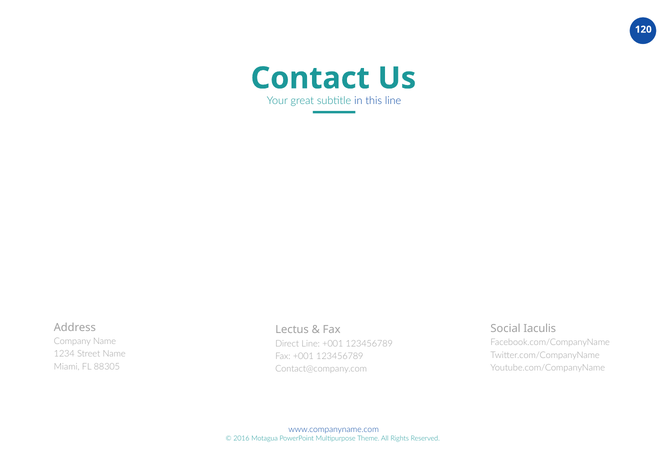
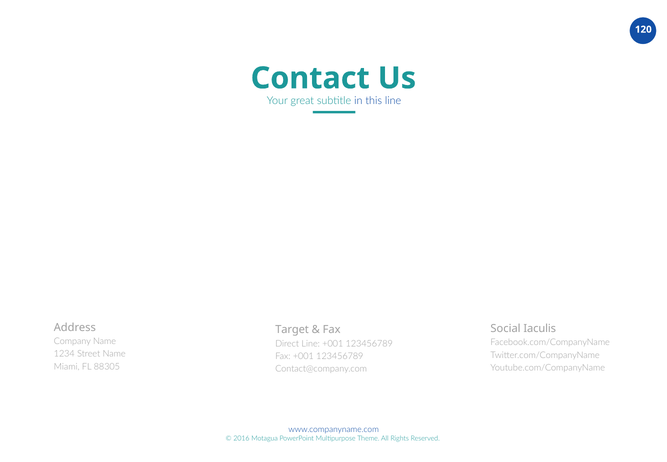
Lectus: Lectus -> Target (292, 330)
